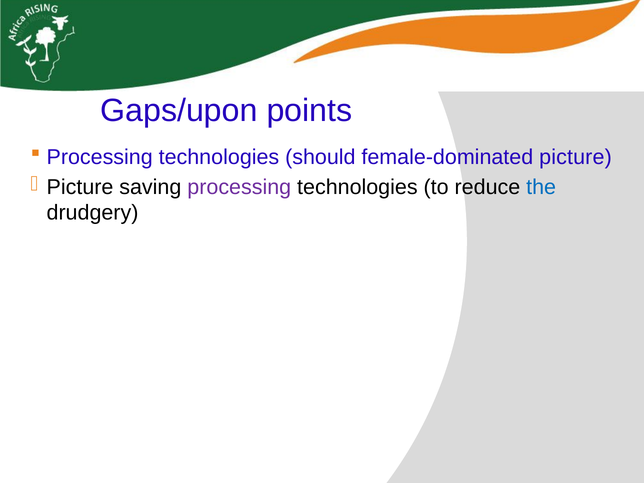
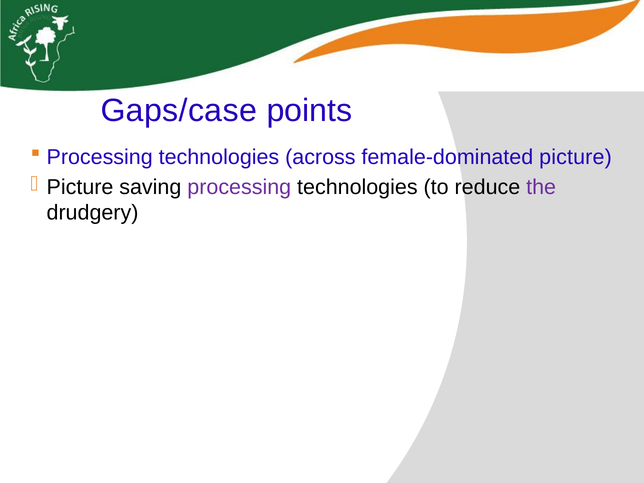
Gaps/upon: Gaps/upon -> Gaps/case (179, 111)
should: should -> across (320, 157)
the colour: blue -> purple (541, 187)
